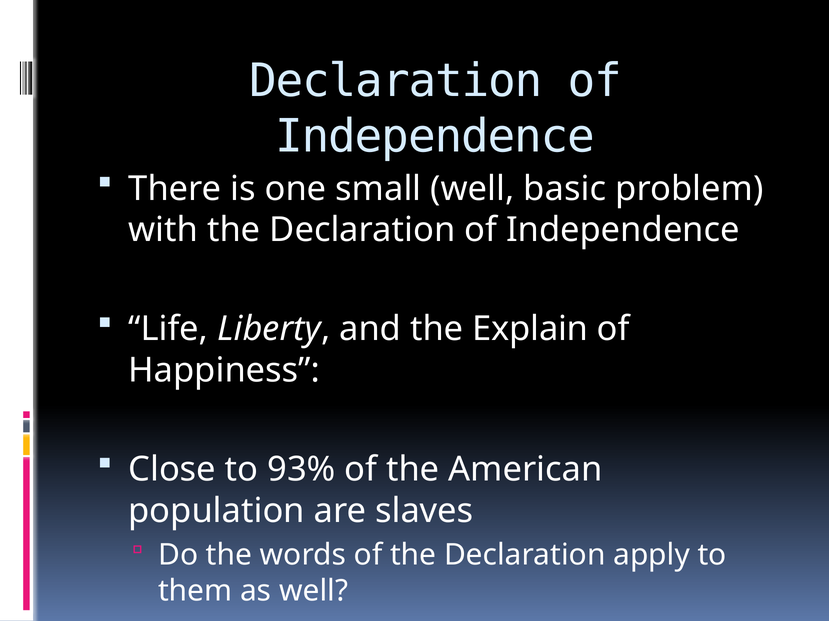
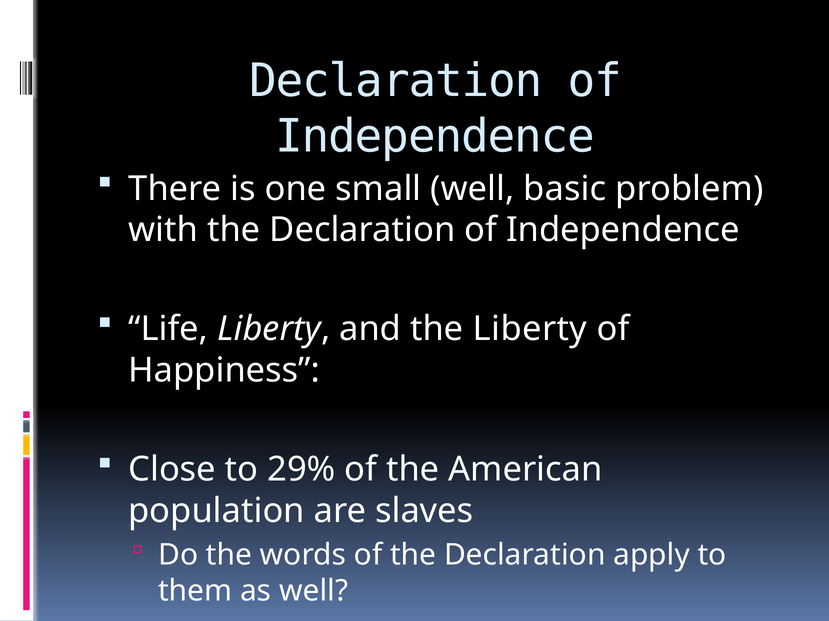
the Explain: Explain -> Liberty (530, 329)
93%: 93% -> 29% (301, 470)
